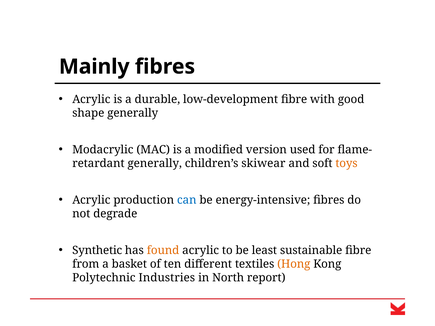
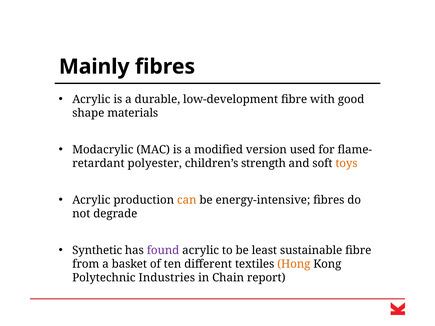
shape generally: generally -> materials (133, 113)
generally: generally -> polyester (155, 164)
skiwear: skiwear -> strength (264, 164)
can colour: blue -> orange (187, 200)
found colour: orange -> purple (163, 251)
North: North -> Chain (228, 278)
